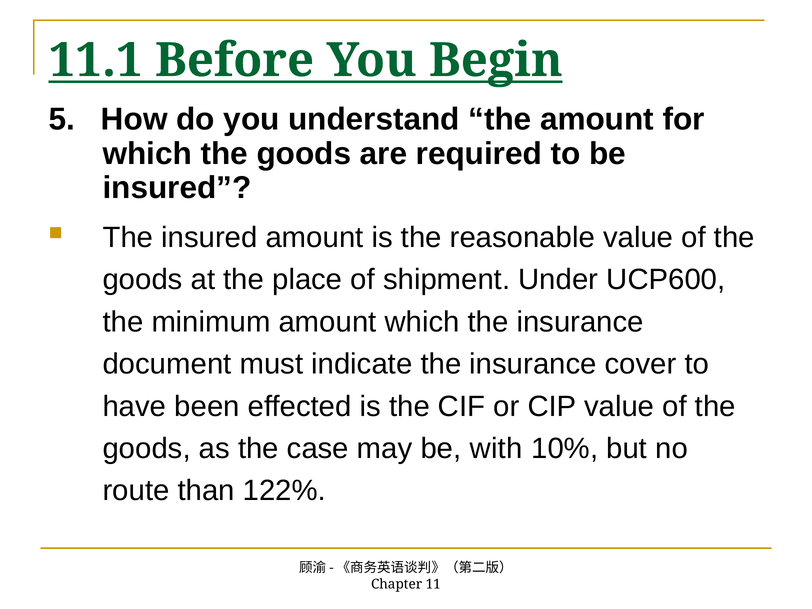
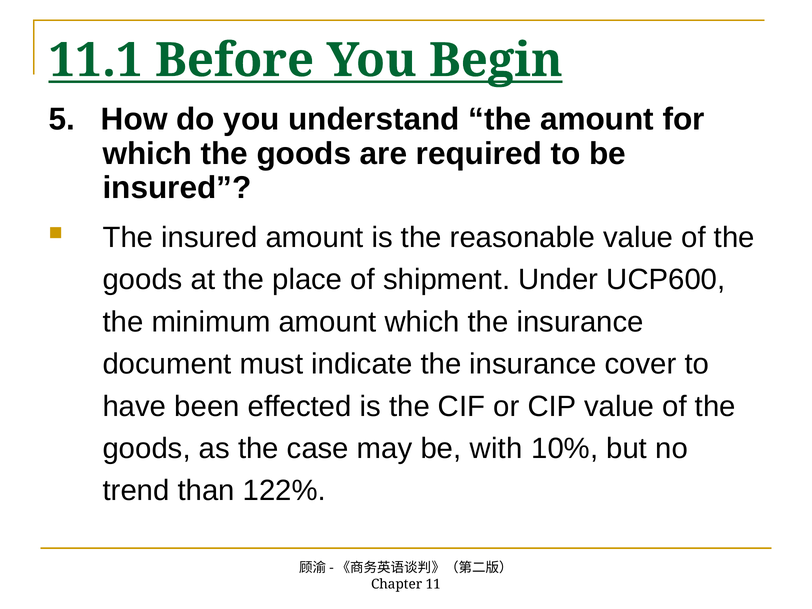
route: route -> trend (136, 491)
